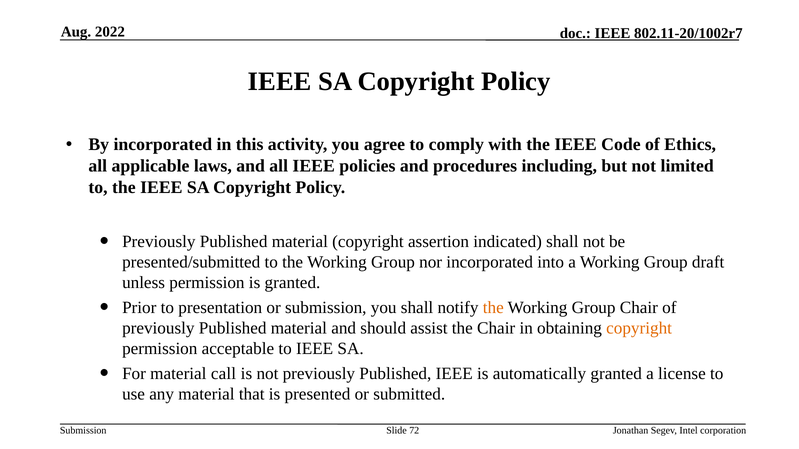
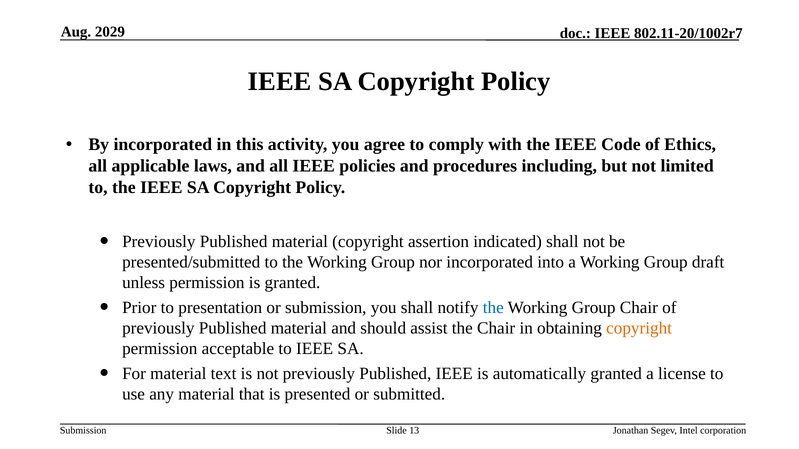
2022: 2022 -> 2029 (110, 32)
the colour: orange -> blue (493, 308)
call: call -> text (224, 374)
72: 72 -> 13 (414, 431)
